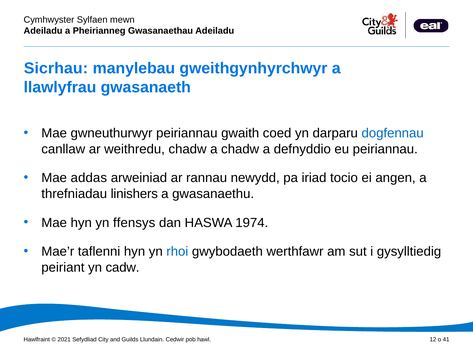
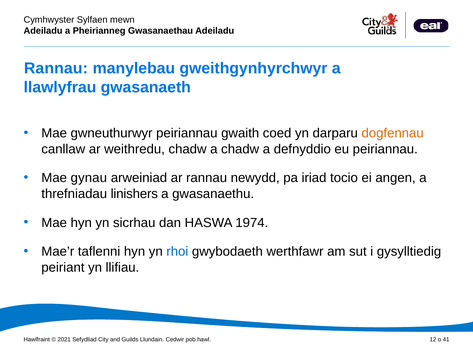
Sicrhau: Sicrhau -> Rannau (56, 68)
dogfennau colour: blue -> orange (393, 133)
addas: addas -> gynau (89, 178)
ffensys: ffensys -> sicrhau (134, 223)
cadw: cadw -> llifiau (122, 267)
